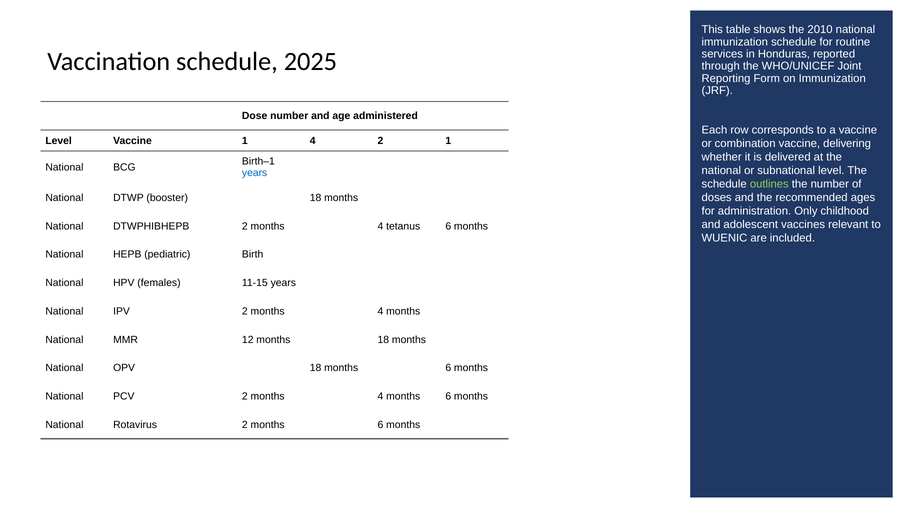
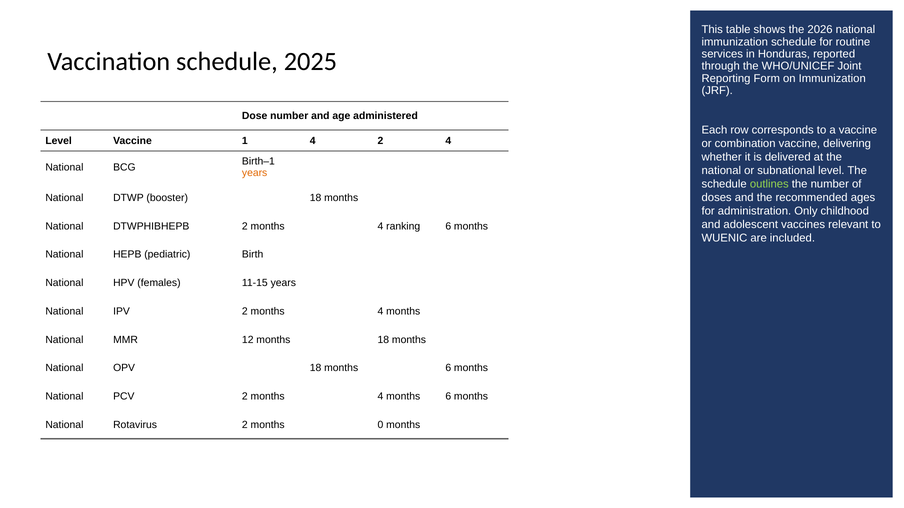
2010: 2010 -> 2026 (820, 30)
2 1: 1 -> 4 (448, 141)
years colour: blue -> orange (255, 173)
tetanus: tetanus -> ranking (403, 226)
2 months 6: 6 -> 0 (380, 425)
